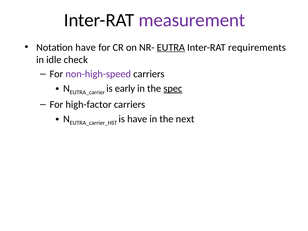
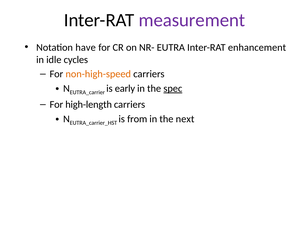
EUTRA underline: present -> none (171, 47)
requirements: requirements -> enhancement (257, 47)
check: check -> cycles (76, 60)
non-high-speed colour: purple -> orange (98, 74)
high-factor: high-factor -> high-length (89, 104)
is have: have -> from (137, 119)
